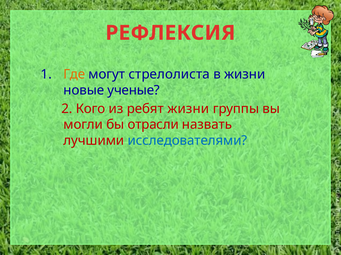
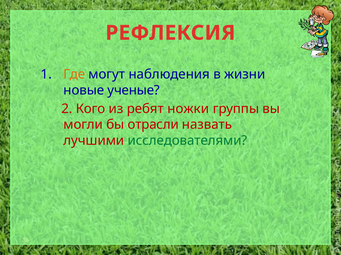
стрелолиста: стрелолиста -> наблюдения (169, 75)
ребят жизни: жизни -> ножки (188, 109)
исследователями colour: blue -> green (187, 141)
